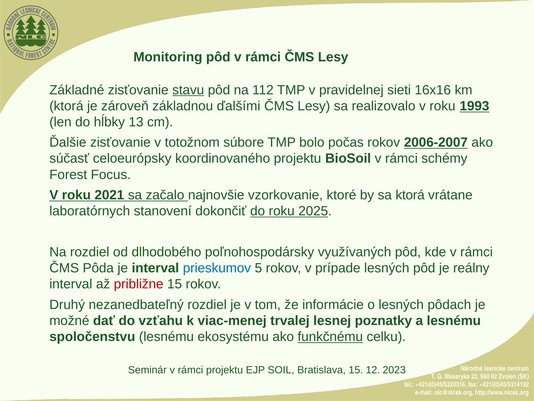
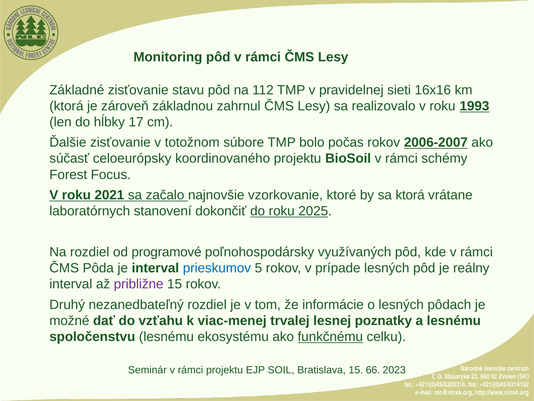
stavu underline: present -> none (188, 90)
ďalšími: ďalšími -> zahrnul (239, 106)
13: 13 -> 17 (136, 122)
dlhodobého: dlhodobého -> programové (167, 252)
približne colour: red -> purple (139, 284)
12: 12 -> 66 (373, 370)
